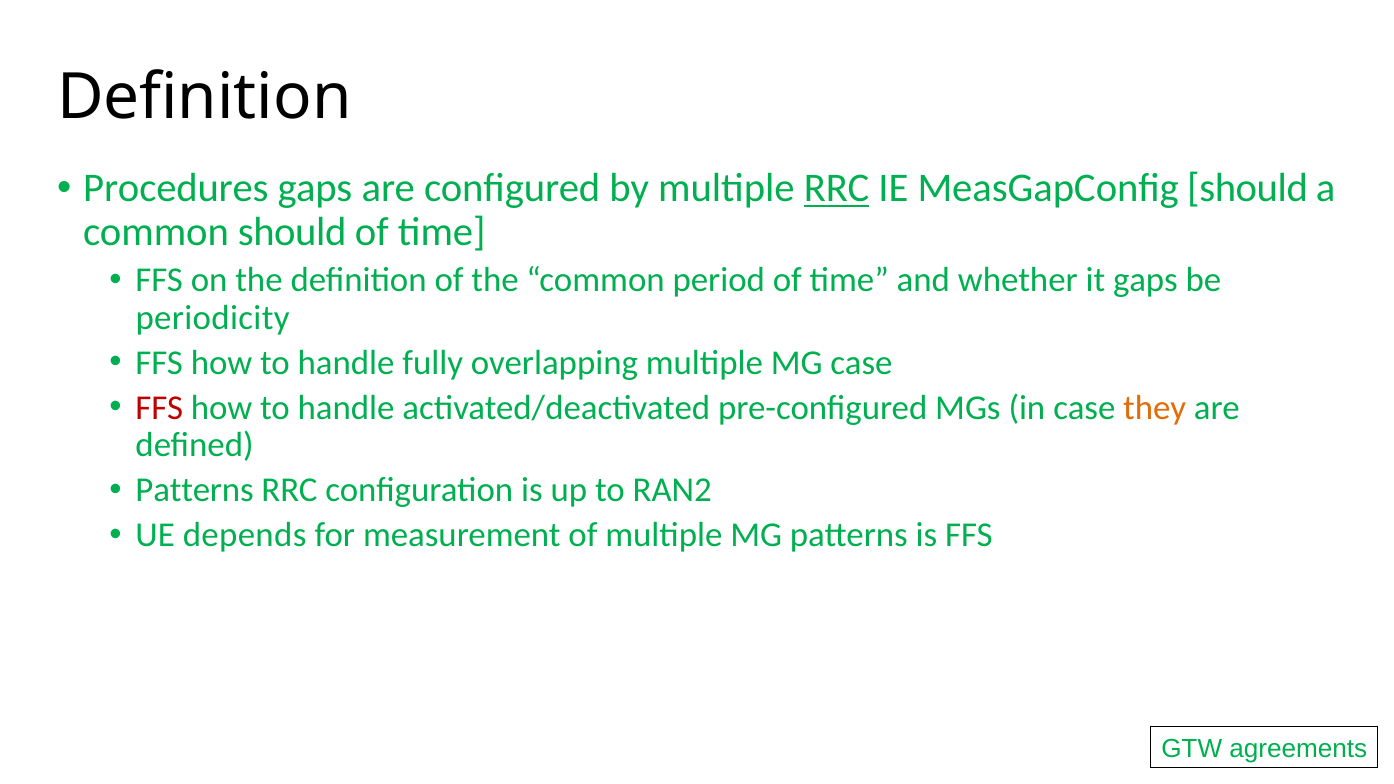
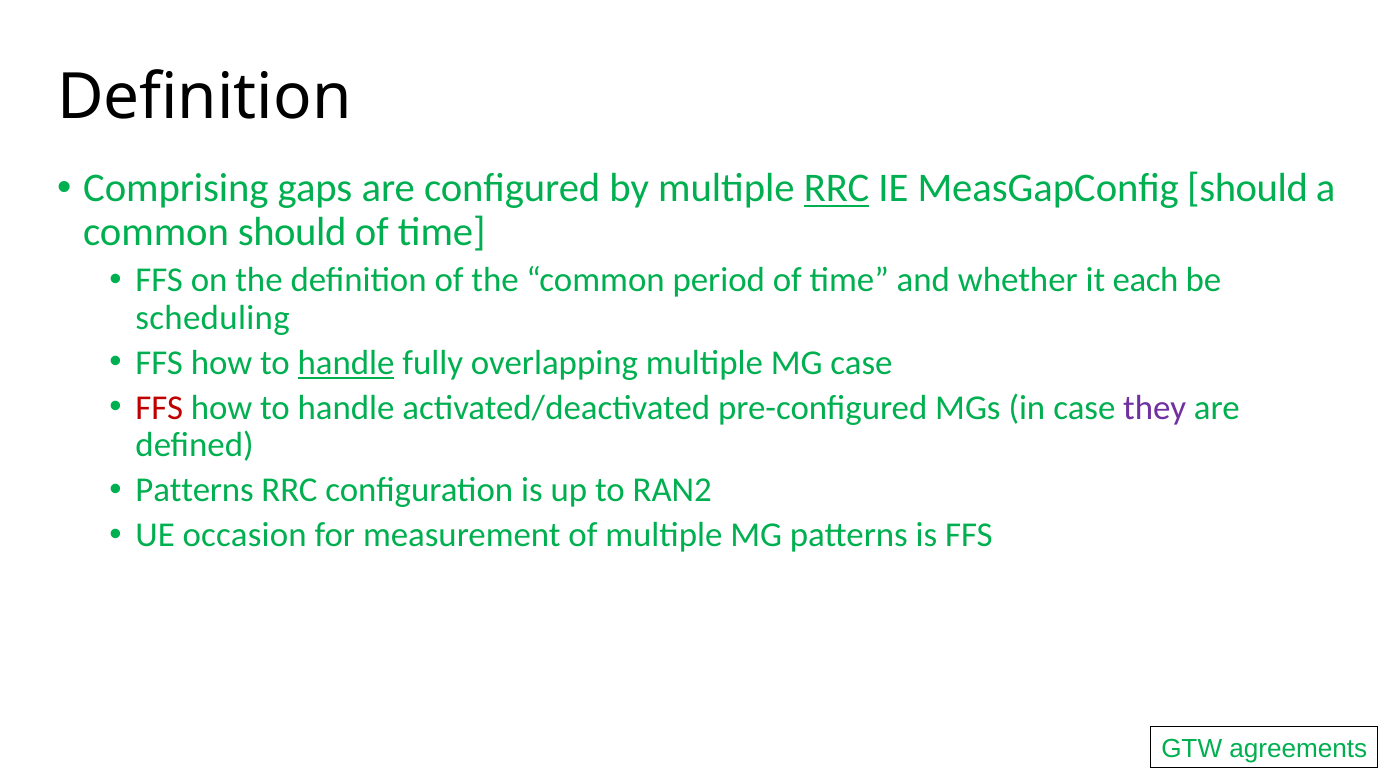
Procedures: Procedures -> Comprising (176, 188)
it gaps: gaps -> each (1146, 280)
periodicity: periodicity -> scheduling (213, 318)
handle underline: none -> present (346, 363)
they colour: orange -> purple (1155, 408)
depends: depends -> occasion (245, 535)
